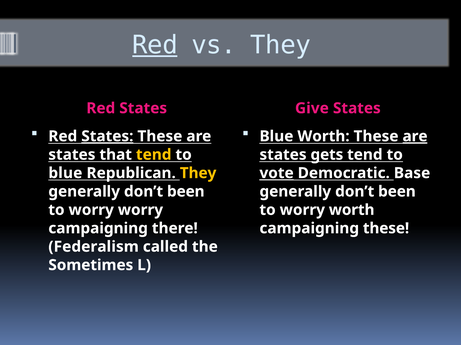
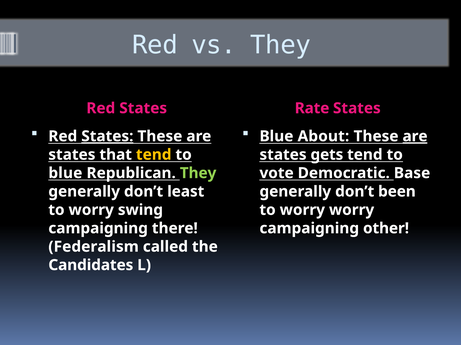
Red underline: present -> none (155, 45)
Give: Give -> Rate (312, 108)
Blue Worth: Worth -> About (323, 137)
They colour: yellow -> light green (198, 173)
vote underline: present -> none (277, 173)
been: been -> least (186, 192)
worry worry: worry -> swing (140, 210)
worry worth: worth -> worry (352, 210)
campaigning these: these -> other (386, 229)
Sometimes: Sometimes -> Candidates (91, 266)
